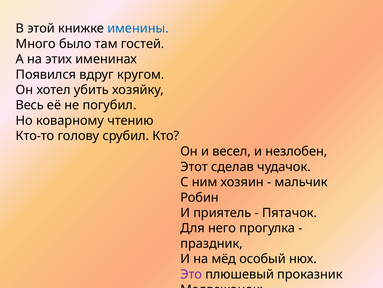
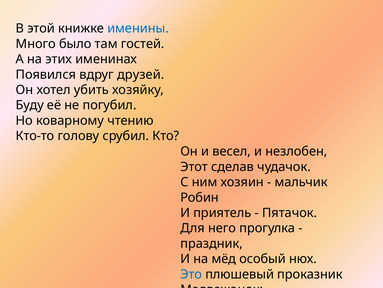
кругом: кругом -> друзей (141, 74)
Весь: Весь -> Буду (30, 105)
Это colour: purple -> blue (191, 274)
